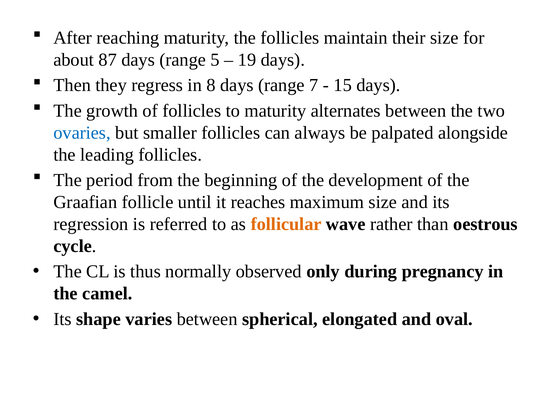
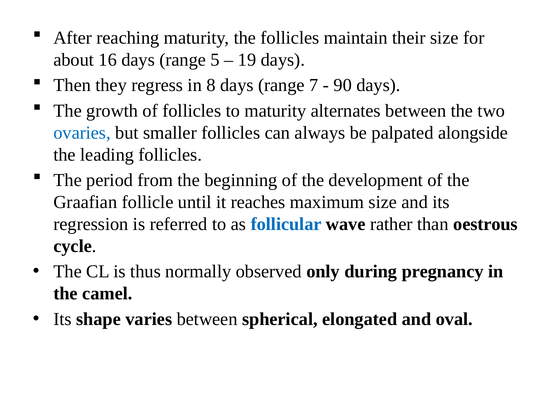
87: 87 -> 16 (108, 60)
15: 15 -> 90 (343, 85)
follicular colour: orange -> blue (286, 224)
